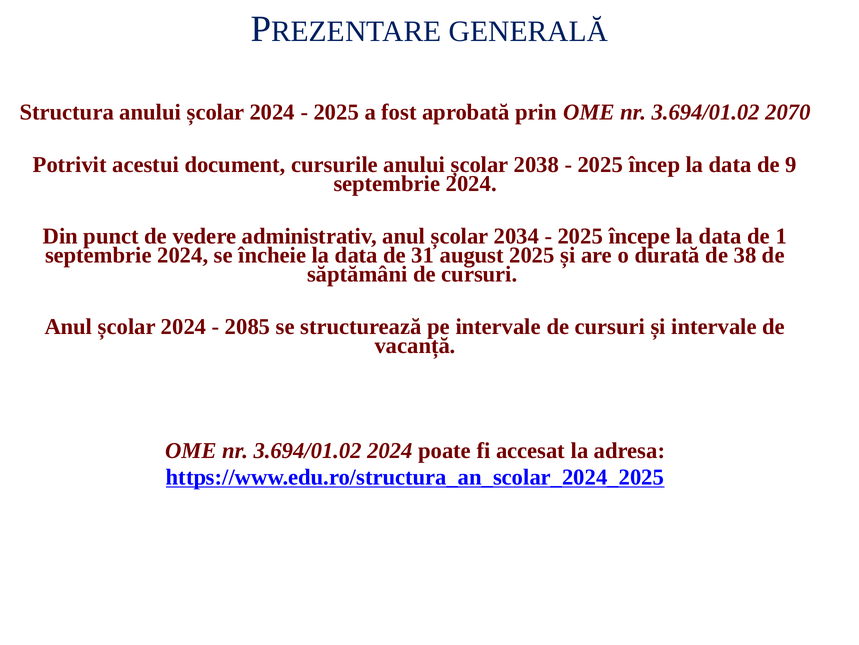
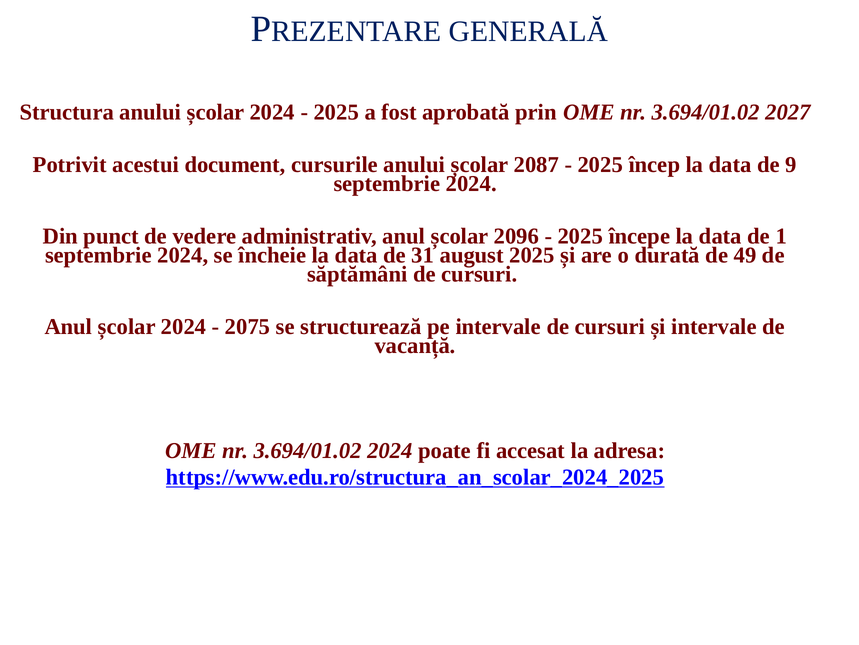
2070: 2070 -> 2027 (788, 112)
2038: 2038 -> 2087 (536, 165)
2034: 2034 -> 2096 (516, 236)
38: 38 -> 49 (745, 255)
2085: 2085 -> 2075 (248, 327)
